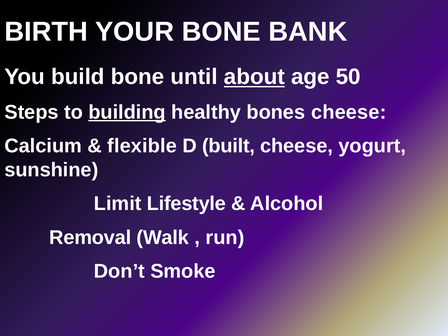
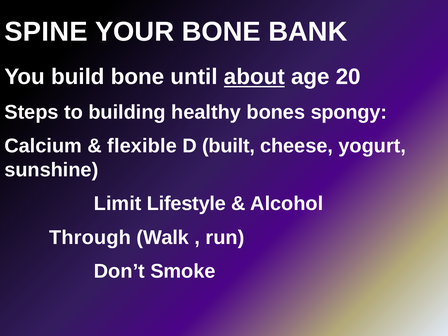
BIRTH: BIRTH -> SPINE (46, 32)
50: 50 -> 20 (348, 77)
building underline: present -> none (127, 112)
bones cheese: cheese -> spongy (349, 112)
Removal: Removal -> Through (90, 238)
